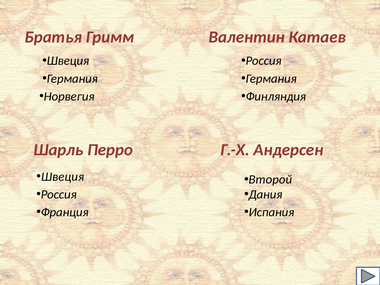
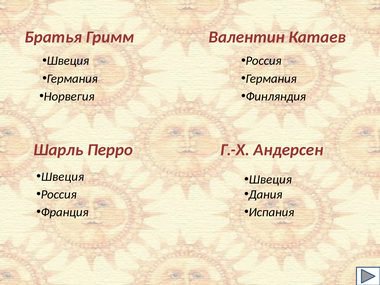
Второй: Второй -> Швеция (270, 180)
